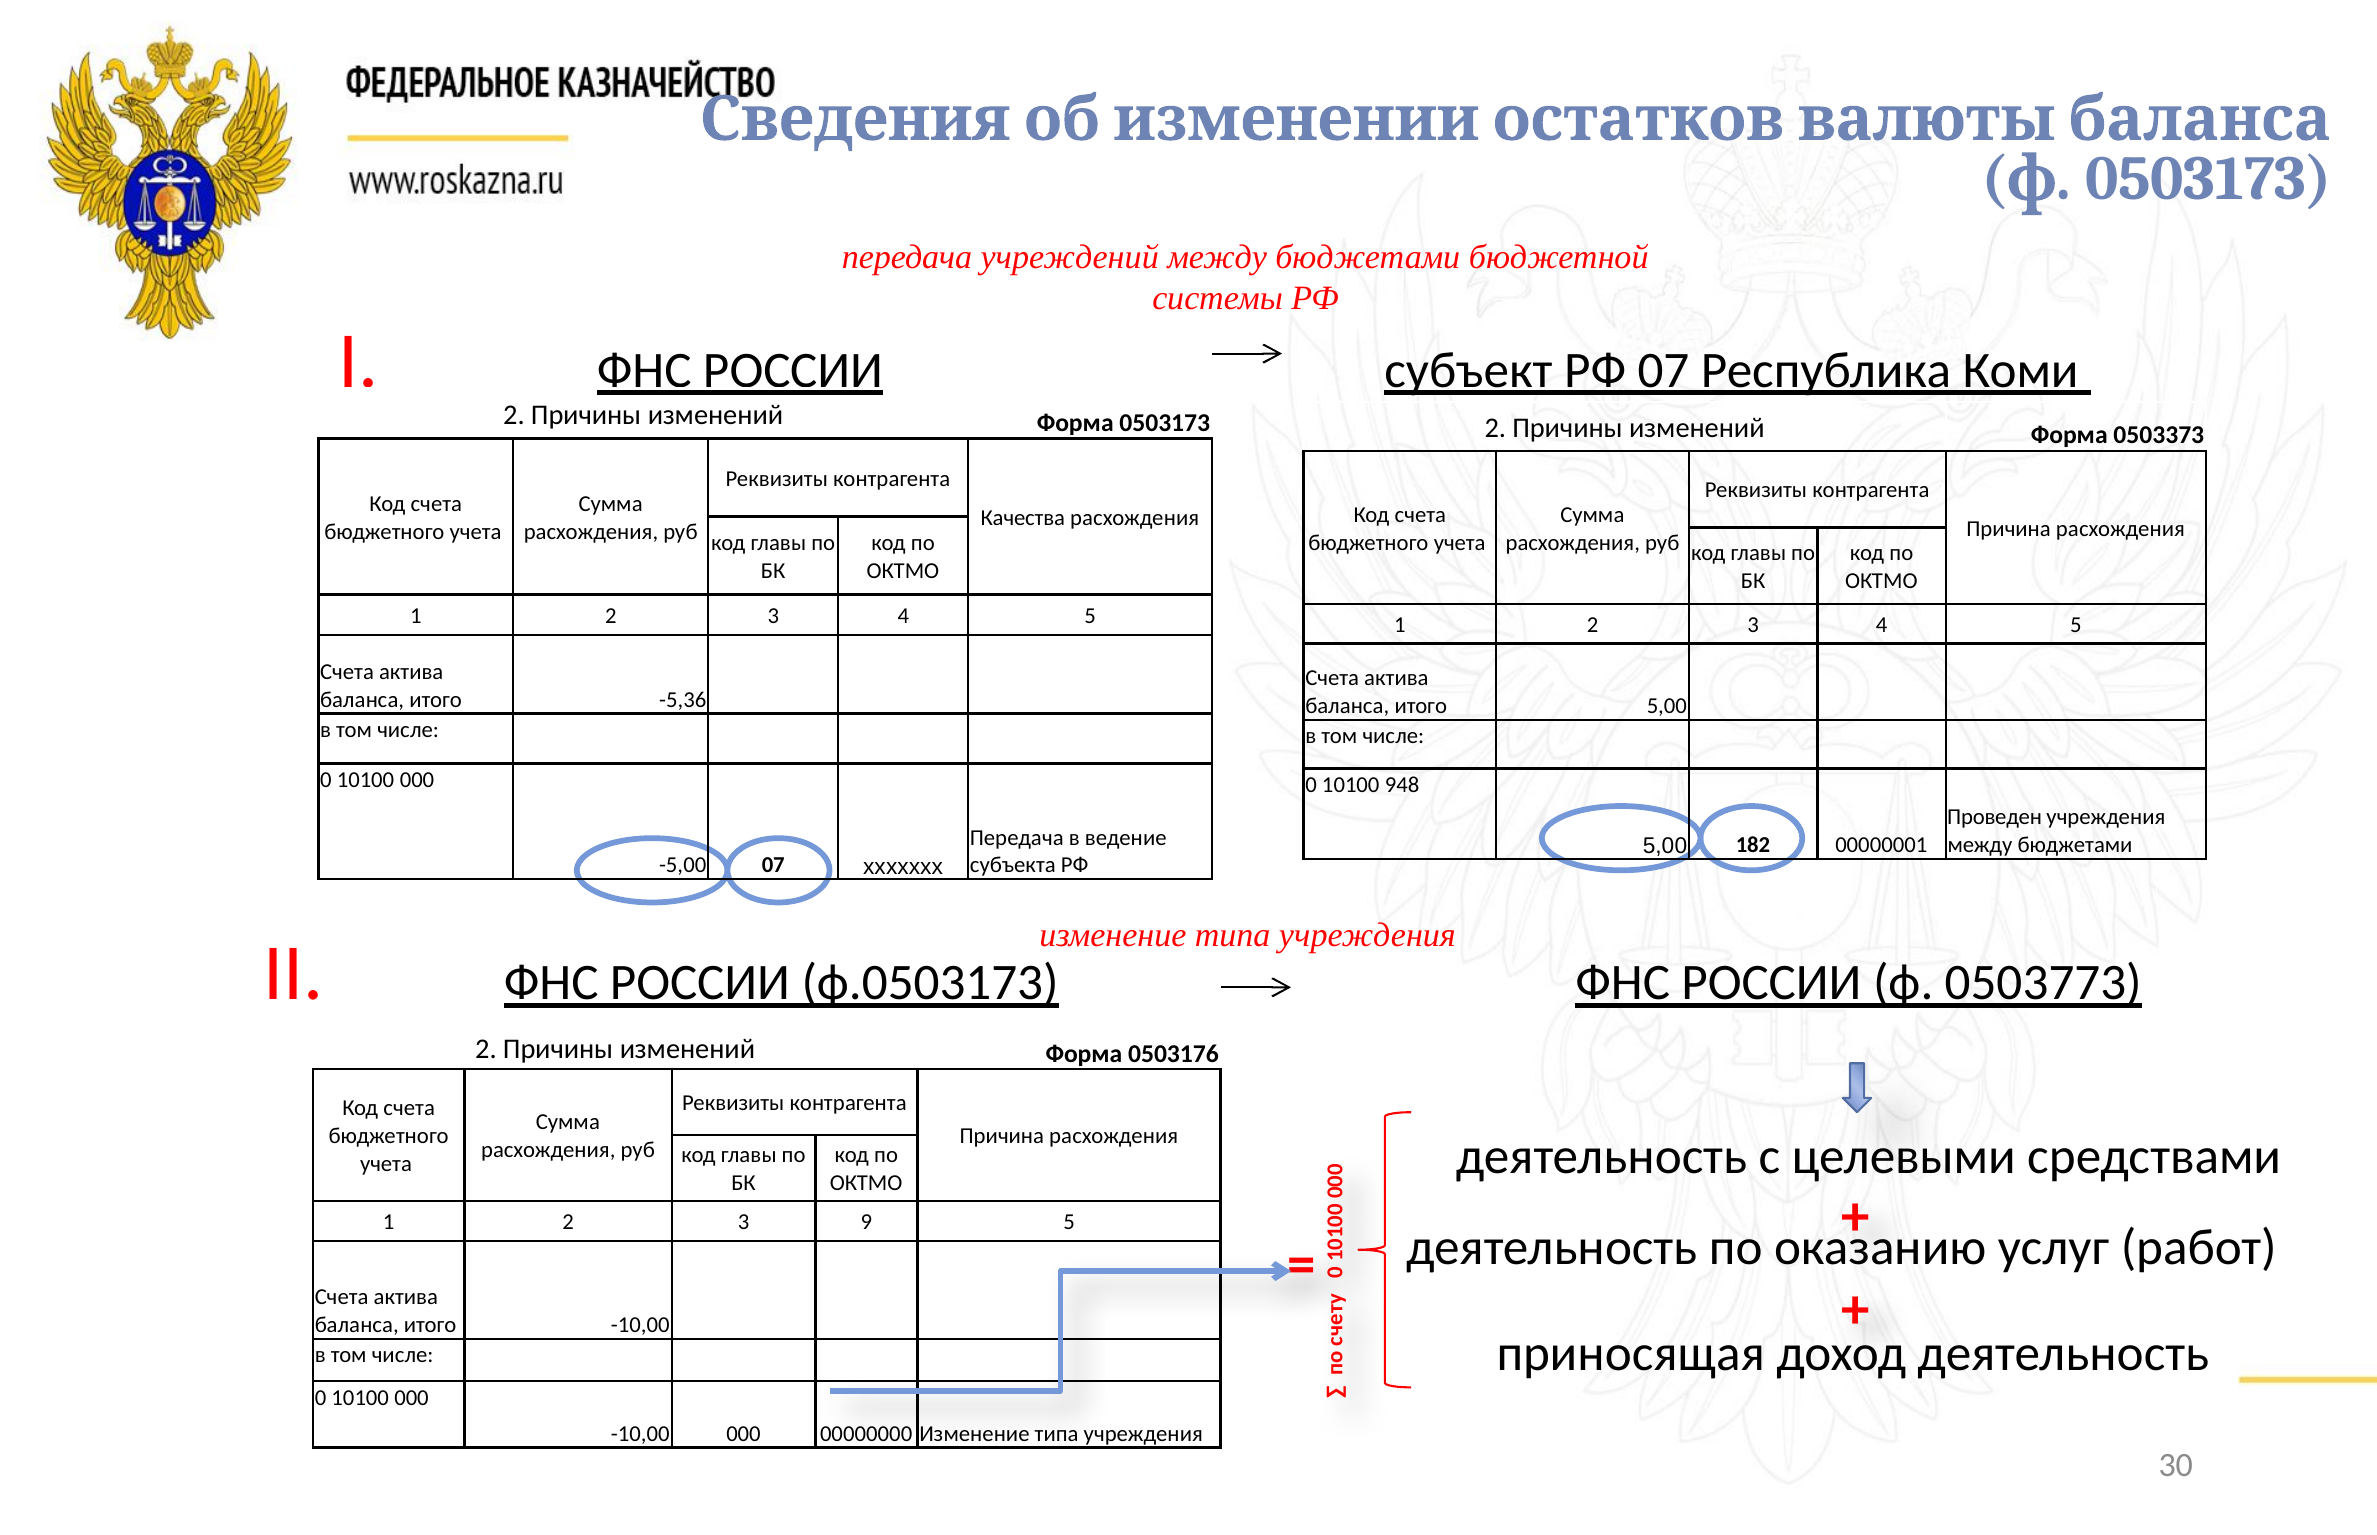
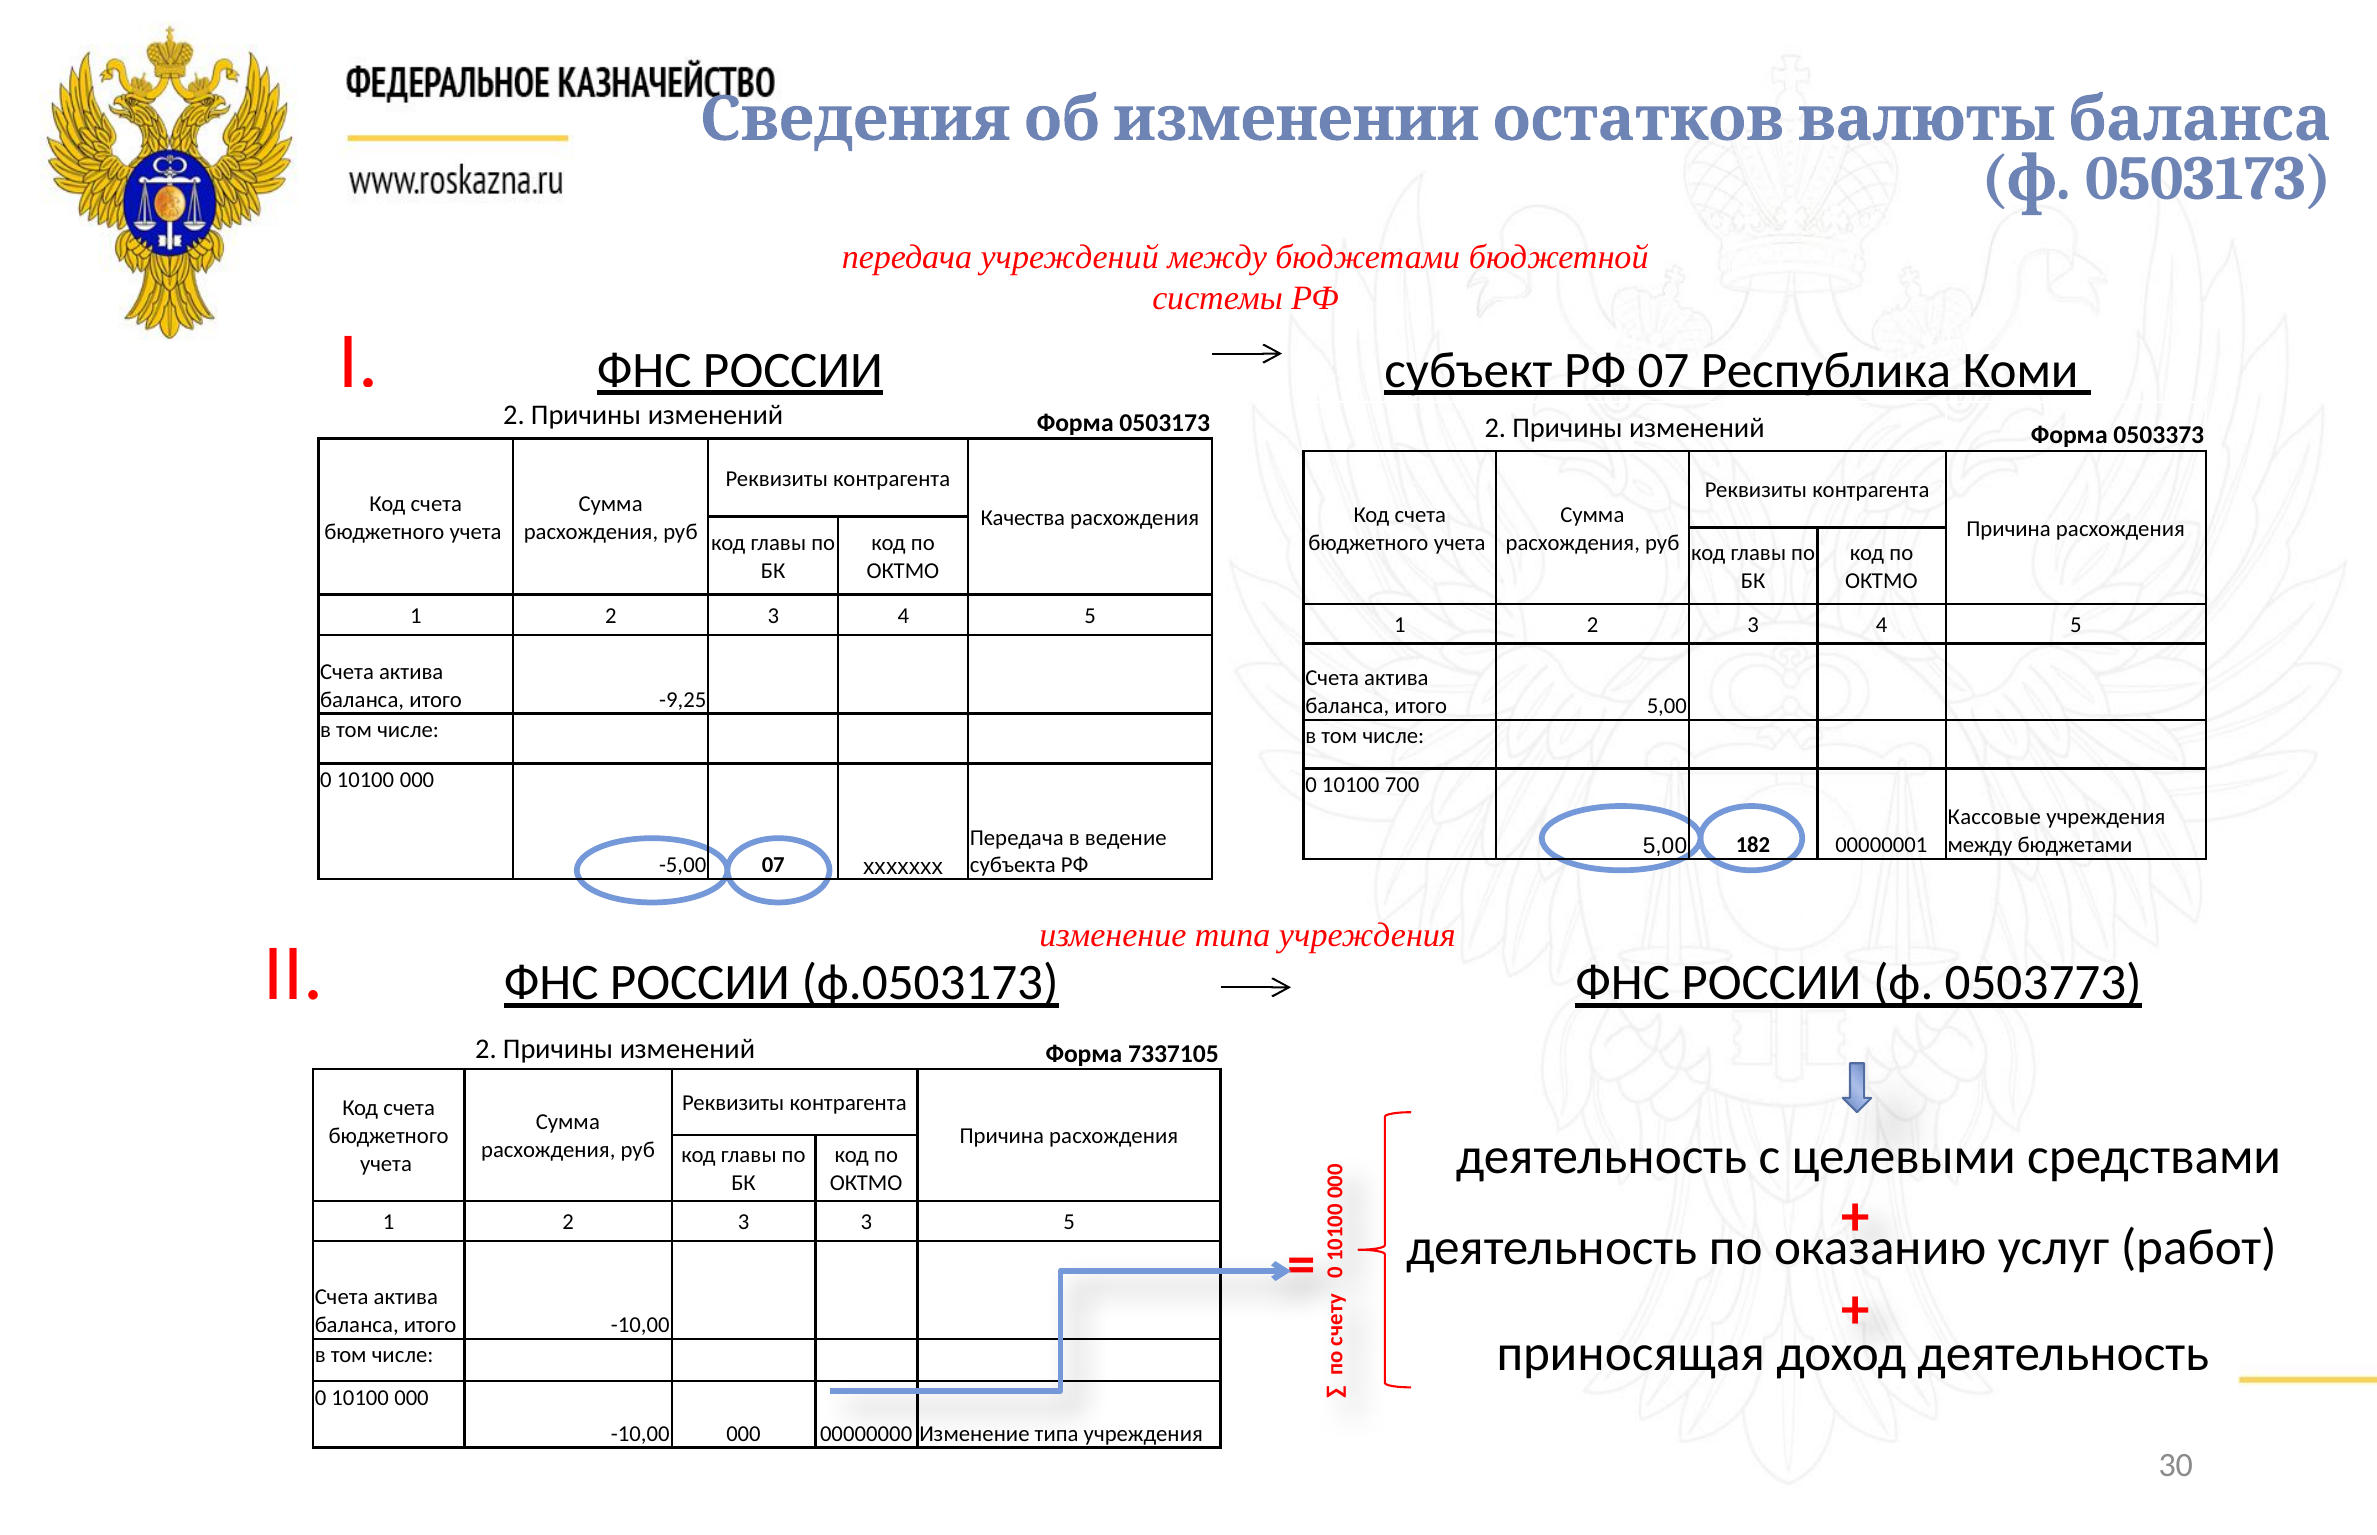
-5,36: -5,36 -> -9,25 (683, 700)
948: 948 -> 700 (1402, 785)
Проведен: Проведен -> Кассовые (1994, 817)
0503176: 0503176 -> 7337105 (1173, 1053)
3 9: 9 -> 3 (866, 1222)
